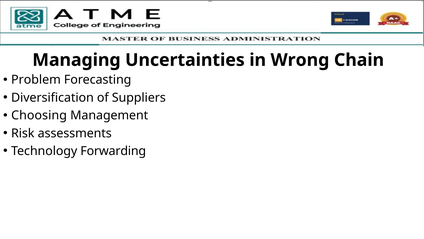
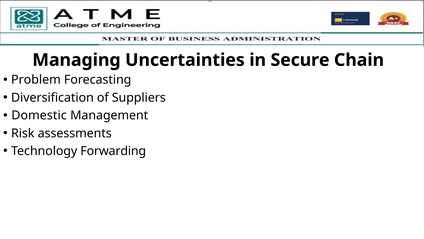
Wrong: Wrong -> Secure (300, 60)
Choosing: Choosing -> Domestic (39, 115)
